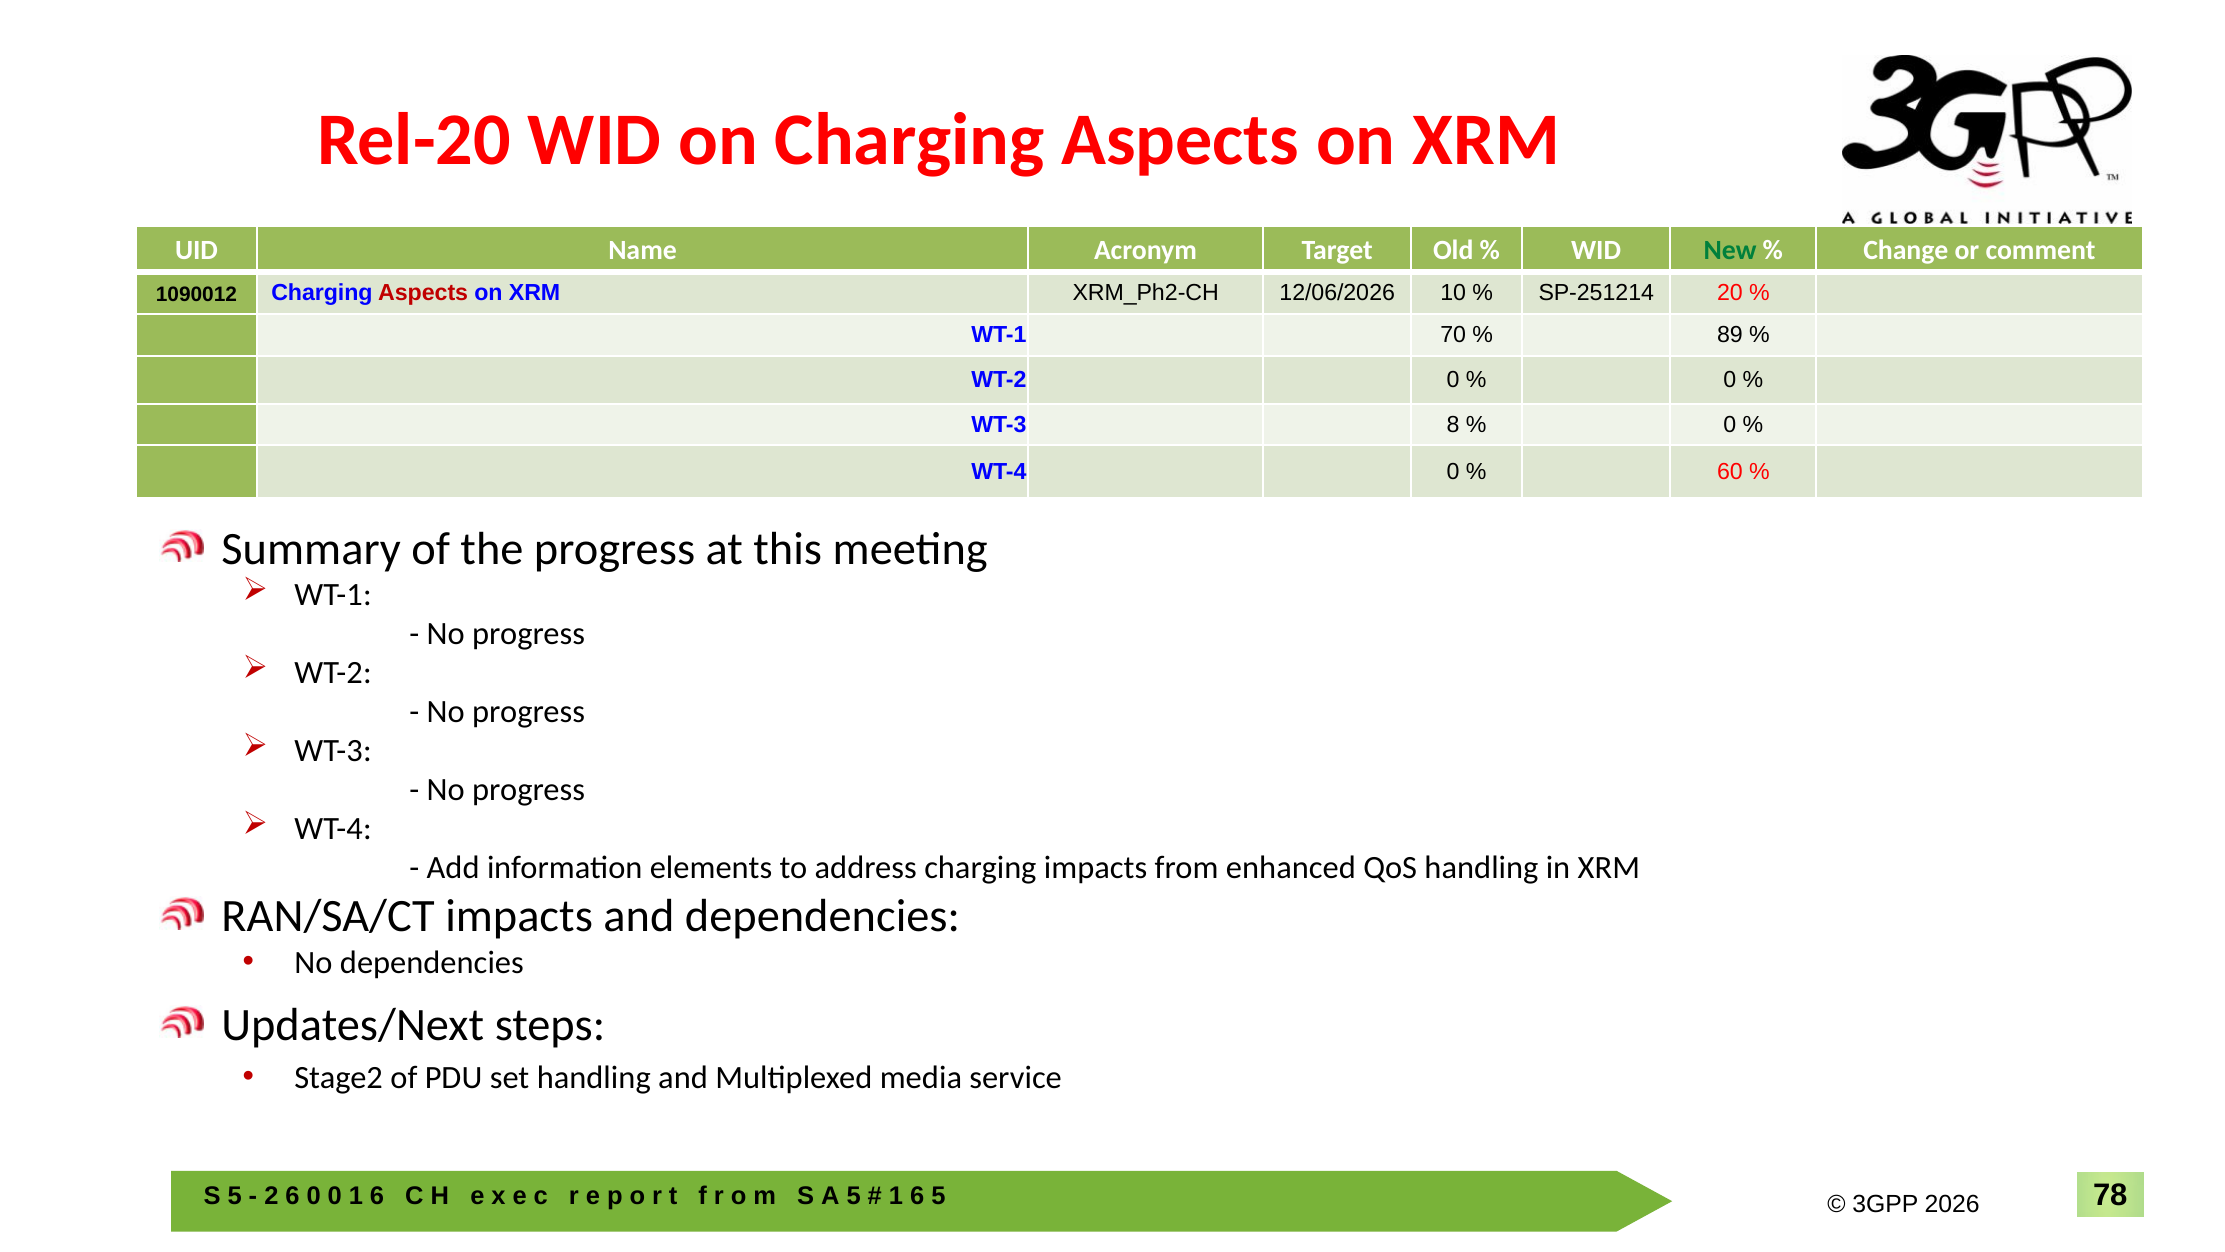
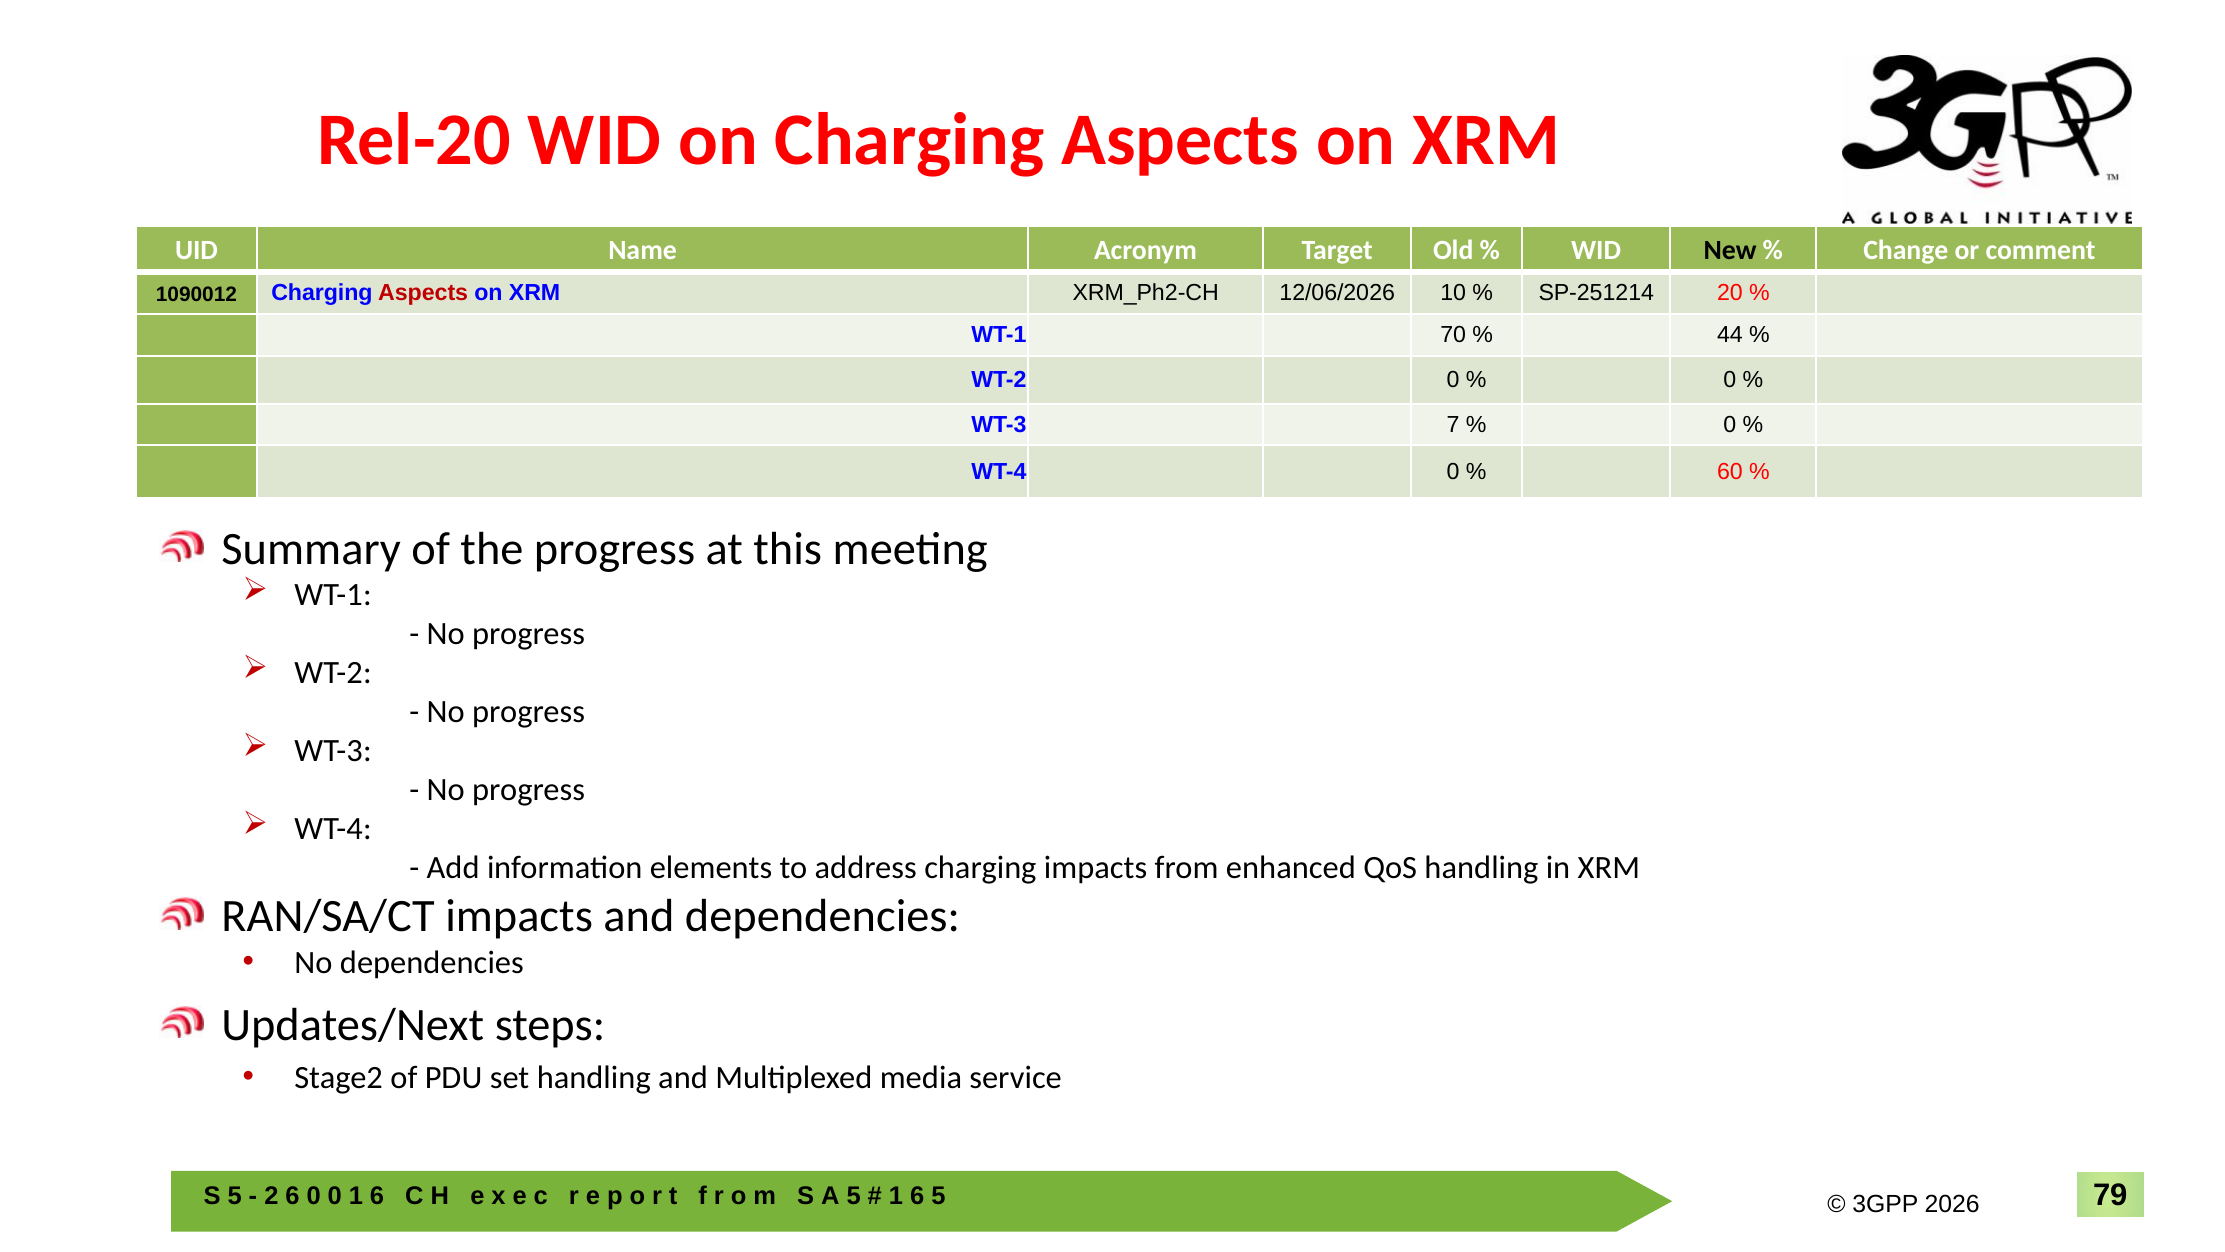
New colour: green -> black (1730, 250)
89: 89 -> 44 (1730, 335)
8: 8 -> 7 (1453, 425)
78: 78 -> 79 (2110, 1195)
